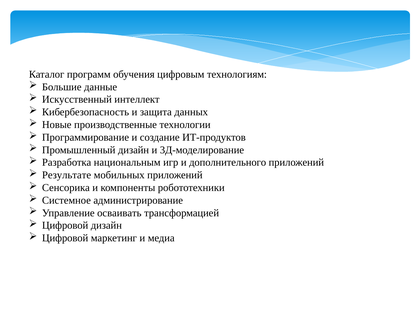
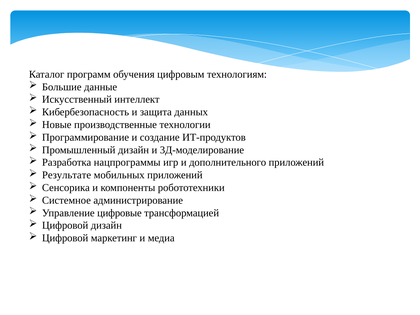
национальным: национальным -> нацпрограммы (127, 163)
осваивать: осваивать -> цифровые (119, 213)
